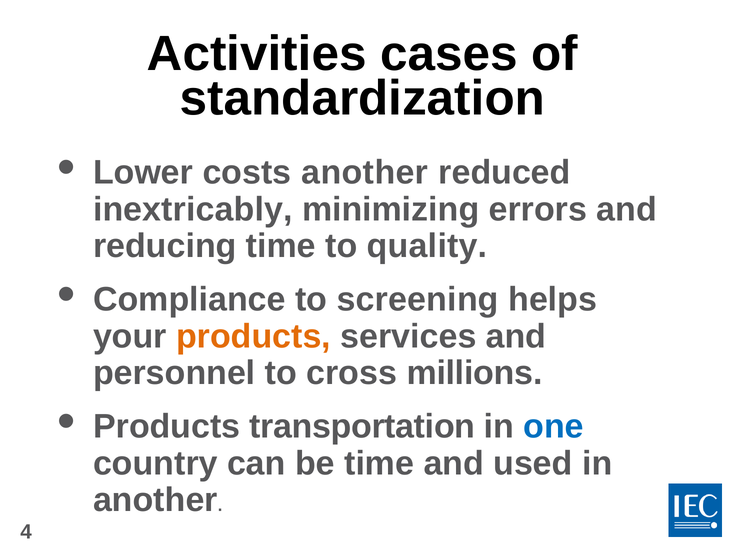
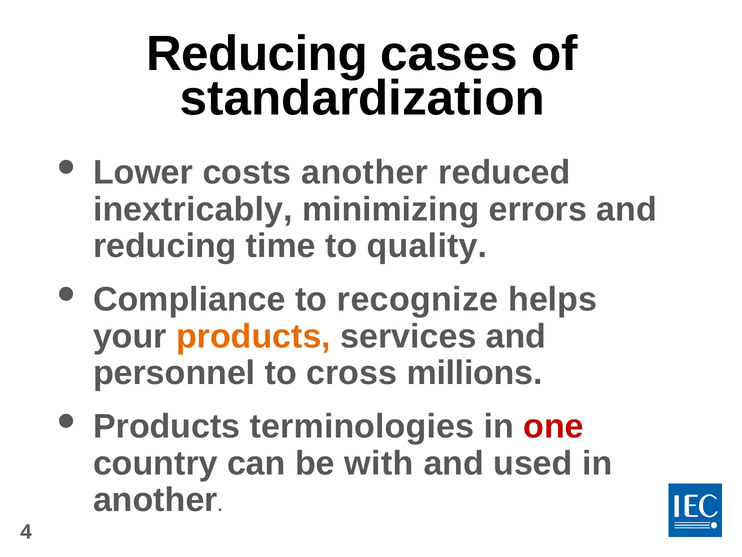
Activities: Activities -> Reducing (257, 54)
screening: screening -> recognize (418, 299)
transportation: transportation -> terminologies (362, 426)
one colour: blue -> red (554, 426)
be time: time -> with (379, 463)
